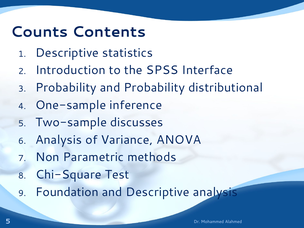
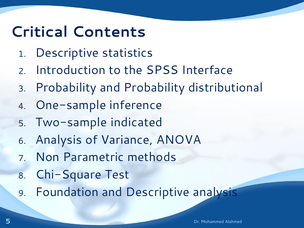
Counts: Counts -> Critical (39, 32)
discusses: discusses -> indicated (137, 122)
